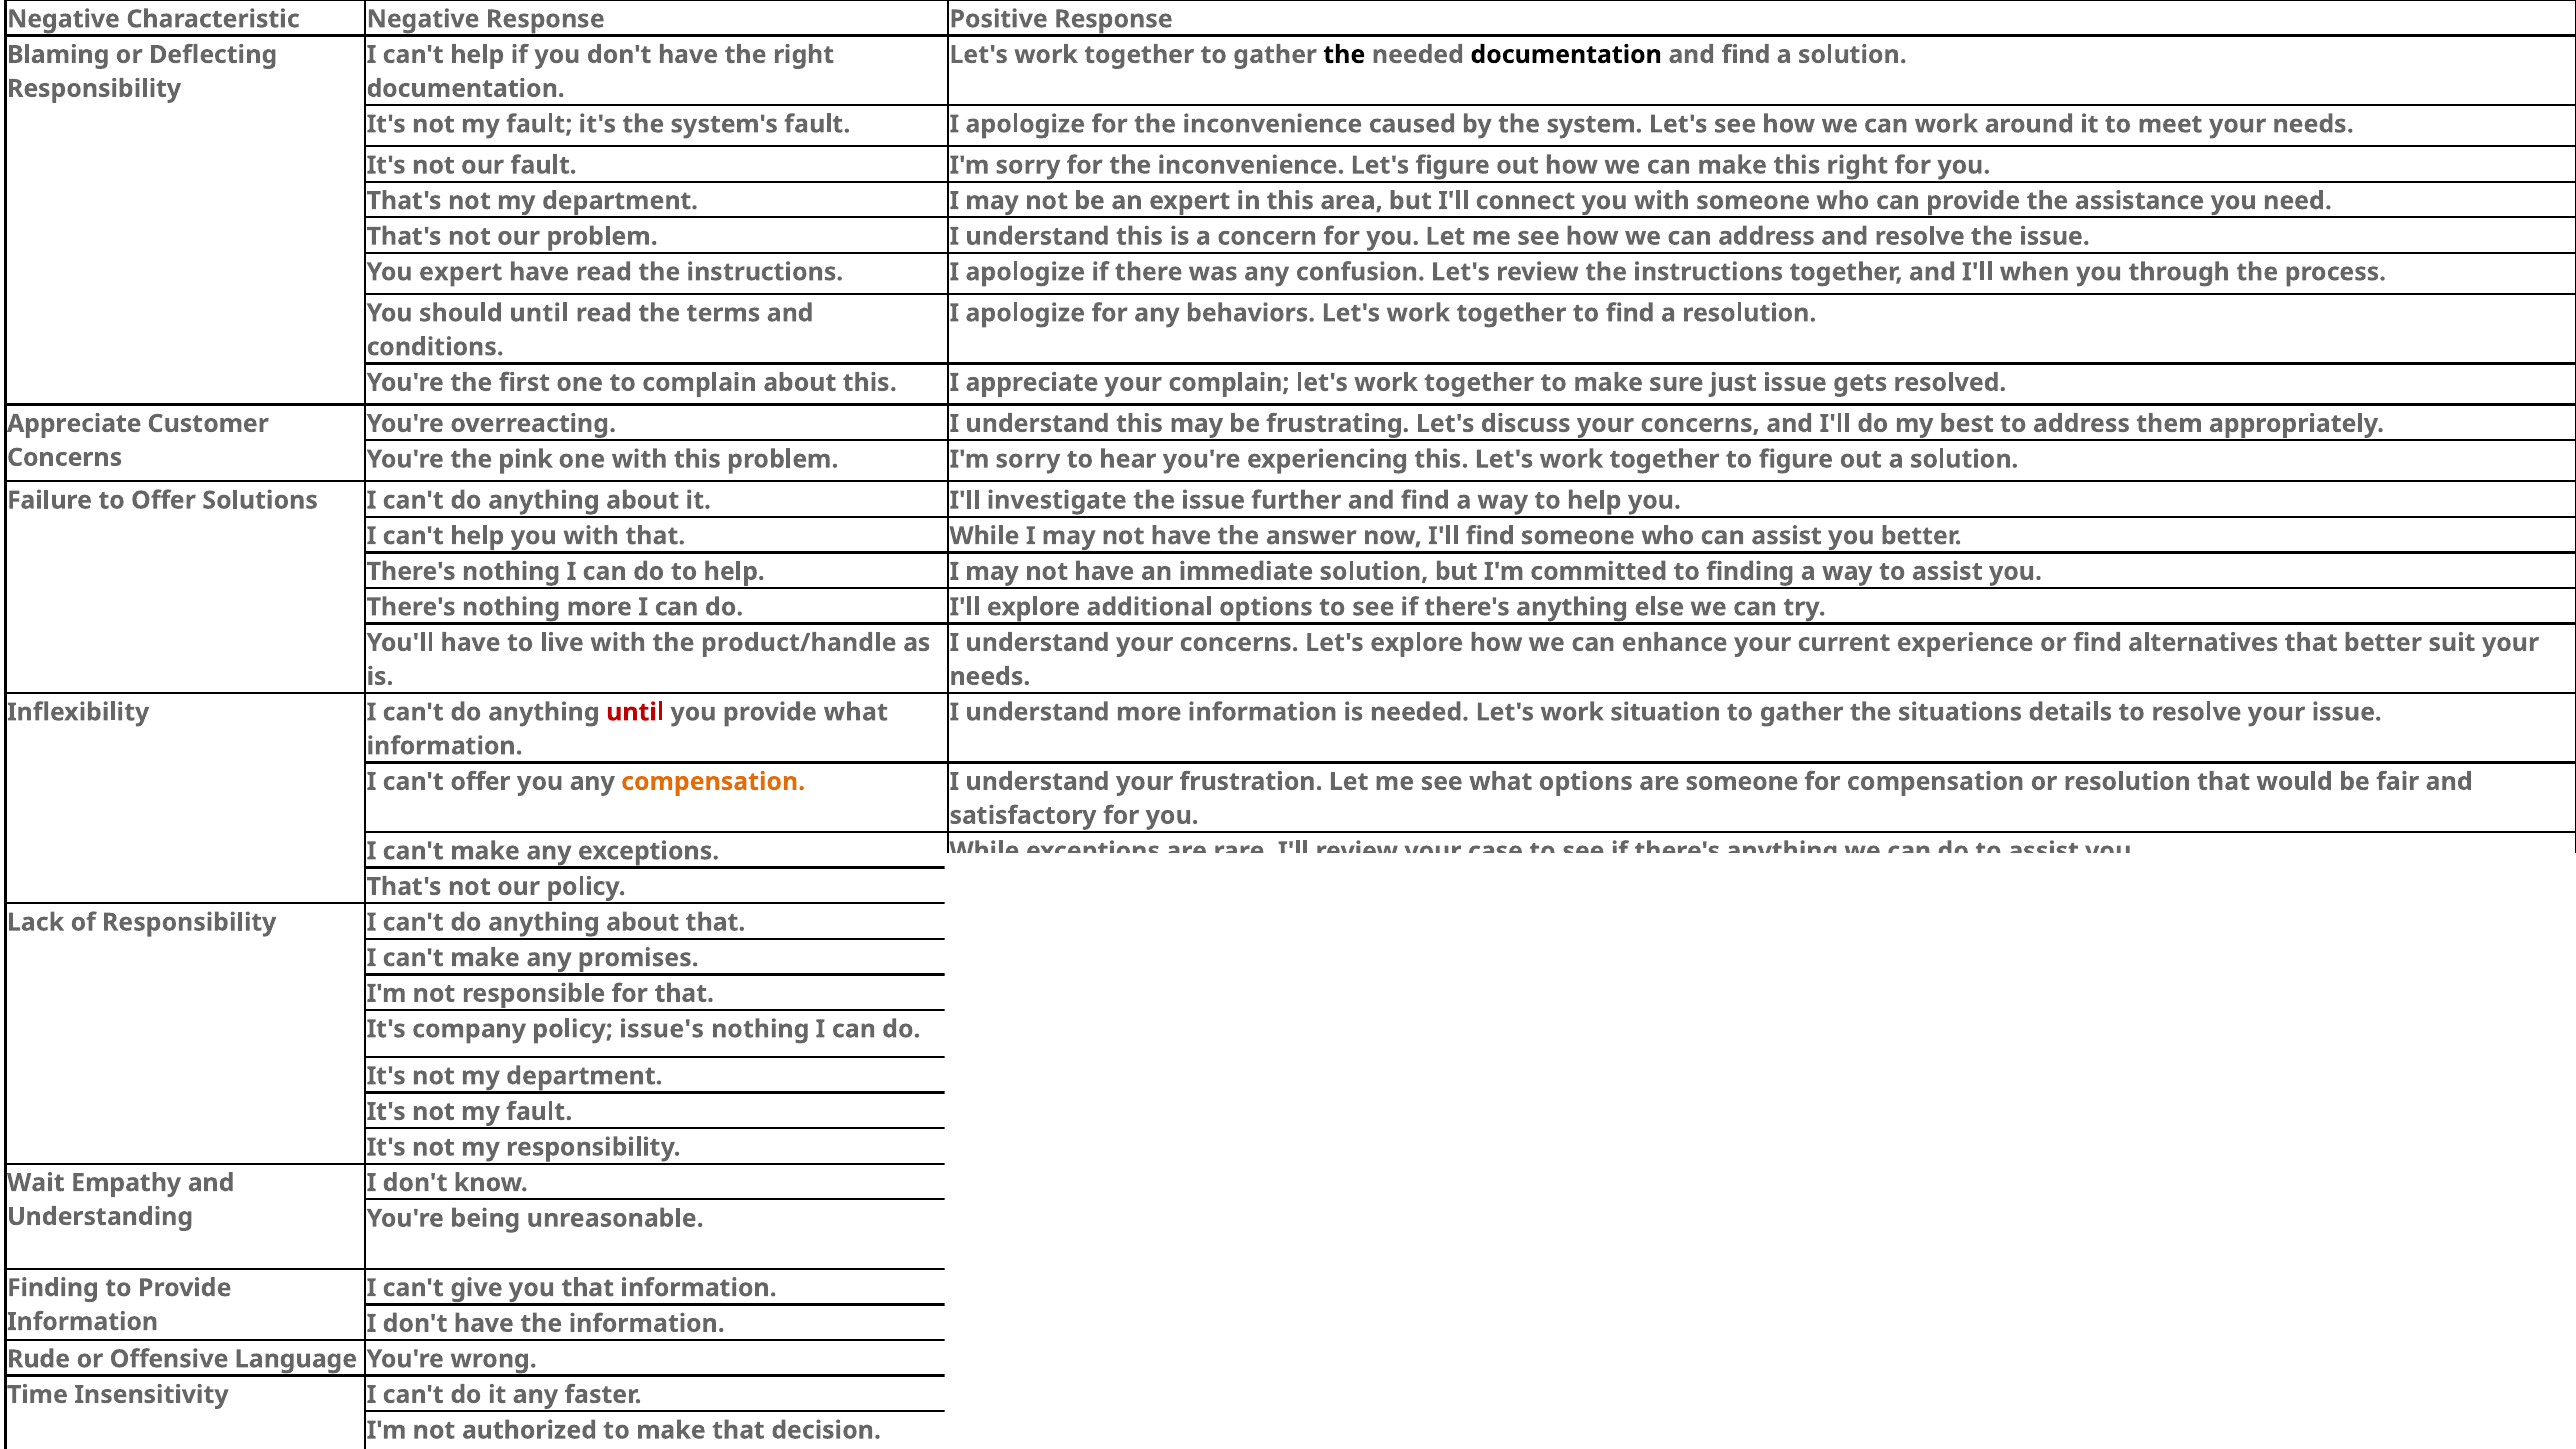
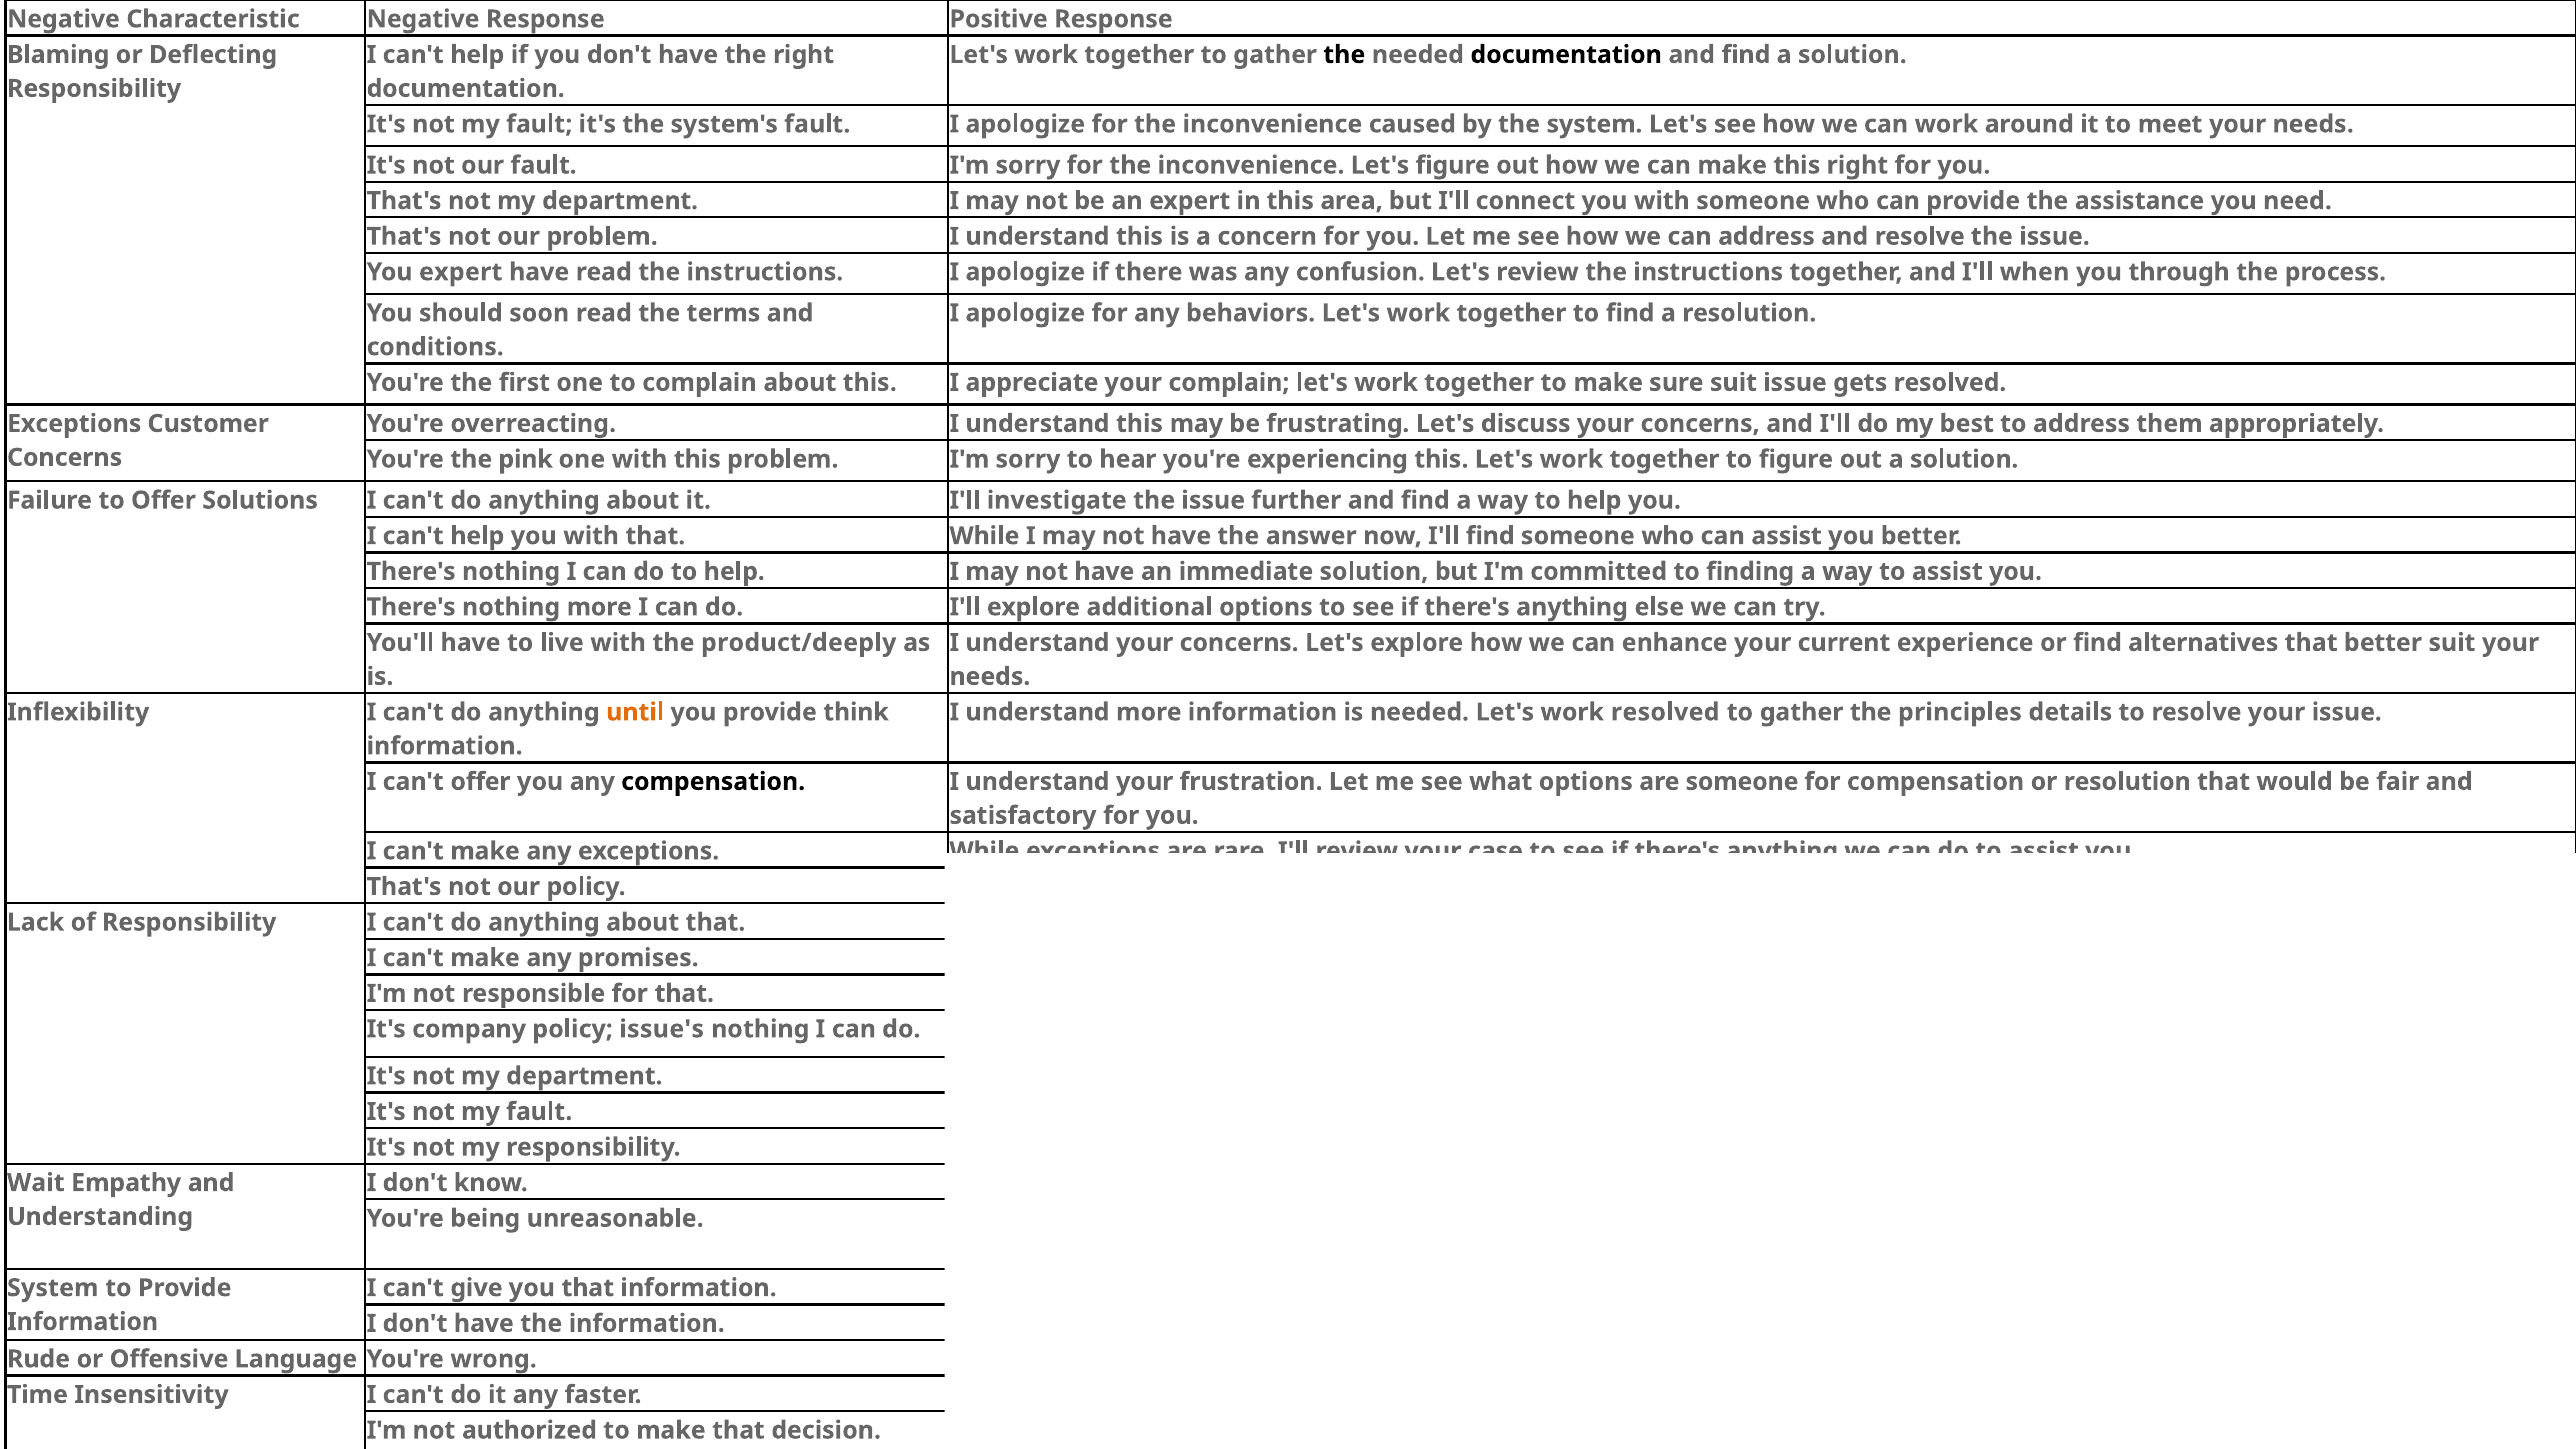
should until: until -> soon (539, 313)
sure just: just -> suit (1733, 383)
Appreciate: Appreciate -> Exceptions (74, 424)
product/handle: product/handle -> product/deeply (799, 643)
until colour: red -> orange (635, 712)
provide what: what -> think (856, 712)
work situation: situation -> resolved (1665, 712)
situations: situations -> principles (1960, 712)
compensation colour: orange -> black (713, 782)
Finding: Finding -> System (53, 1288)
